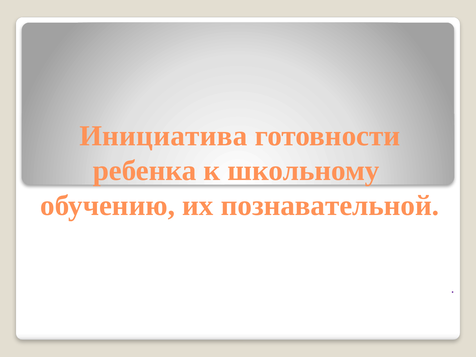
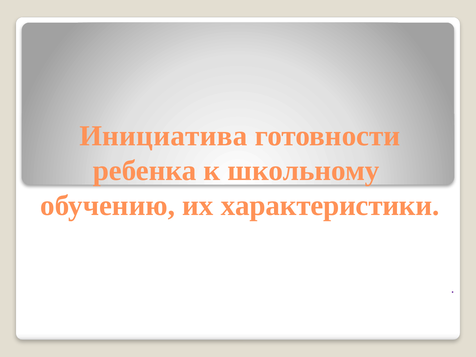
познавательной: познавательной -> характеристики (330, 206)
